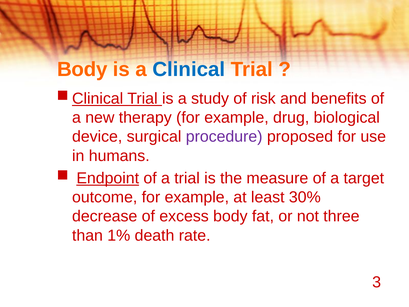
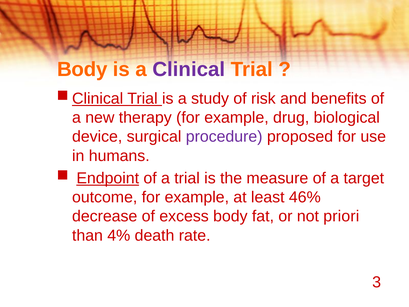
Clinical colour: blue -> purple (189, 69)
30%: 30% -> 46% (305, 197)
three: three -> priori (341, 216)
1%: 1% -> 4% (119, 235)
